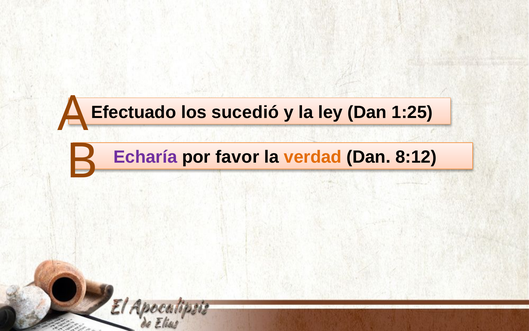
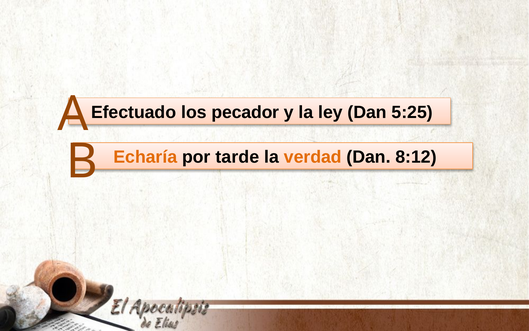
sucedió: sucedió -> pecador (245, 112)
1:25: 1:25 -> 5:25 (412, 112)
Echaría colour: purple -> orange (145, 157)
favor: favor -> tarde (237, 157)
